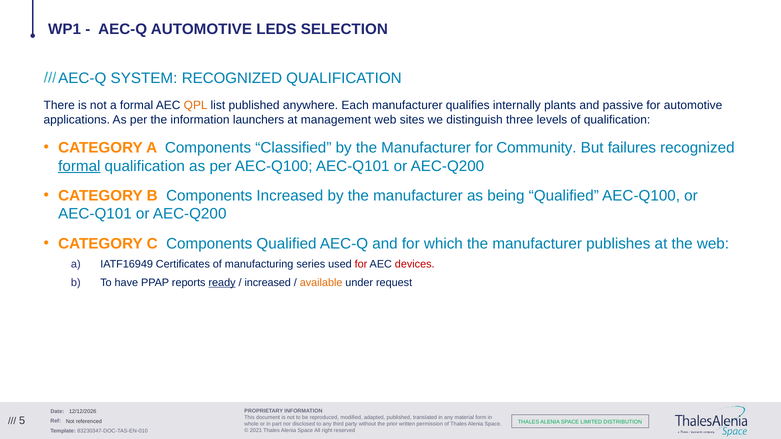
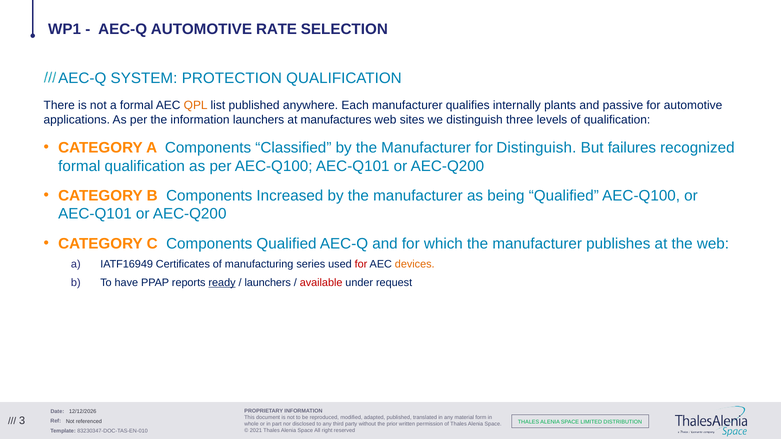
LEDS: LEDS -> RATE (276, 29)
SYSTEM RECOGNIZED: RECOGNIZED -> PROTECTION (232, 78)
management: management -> manufactures (336, 120)
for Community: Community -> Distinguish (536, 148)
formal underline: present -> none (79, 166)
devices colour: red -> orange (415, 264)
increased: increased -> launchers (268, 283)
available colour: orange -> red (321, 283)
5: 5 -> 3 (22, 421)
